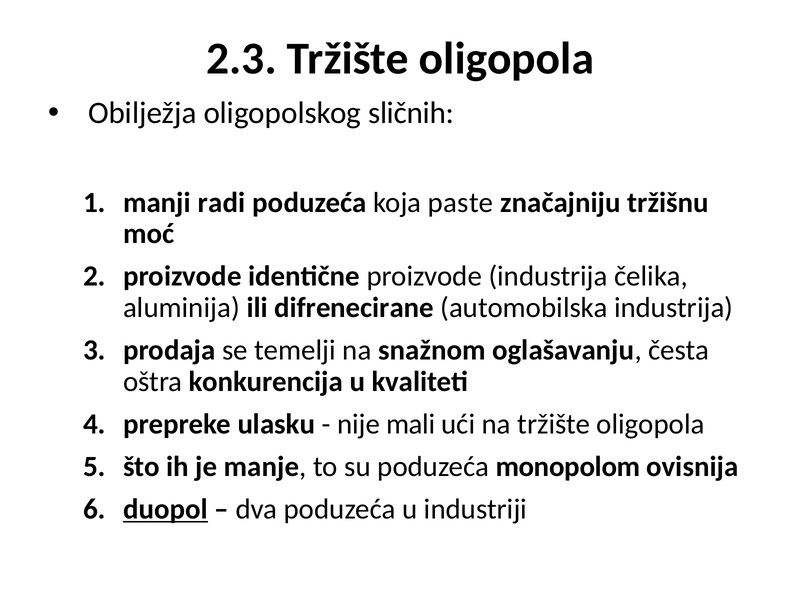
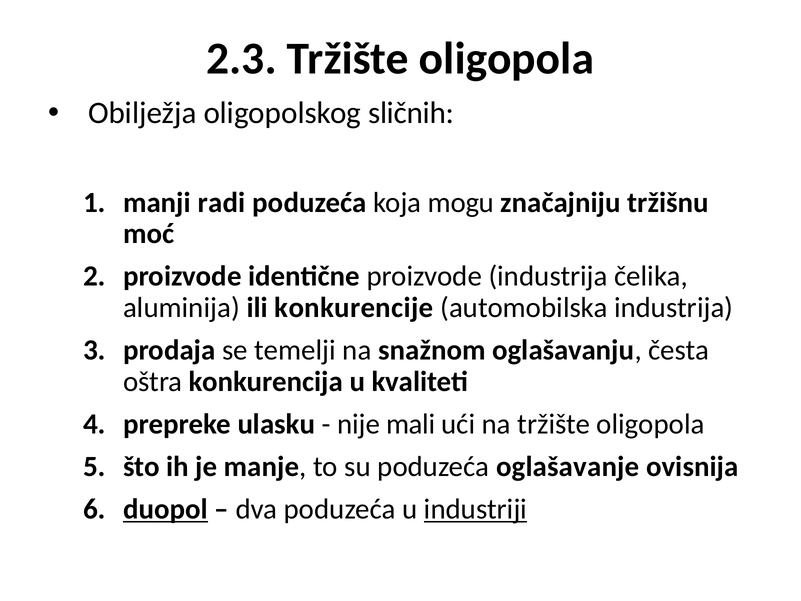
paste: paste -> mogu (461, 203)
difrenecirane: difrenecirane -> konkurencije (354, 308)
monopolom: monopolom -> oglašavanje (568, 466)
industriji underline: none -> present (476, 509)
